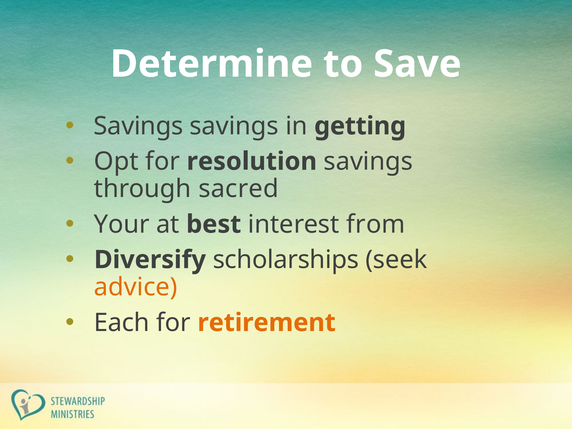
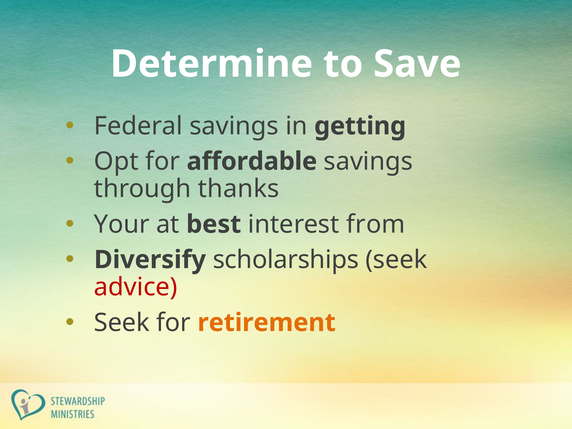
Savings: Savings -> Federal (138, 126)
resolution: resolution -> affordable (252, 161)
sacred: sacred -> thanks (239, 189)
advice colour: orange -> red (136, 287)
Each: Each -> Seek (122, 323)
